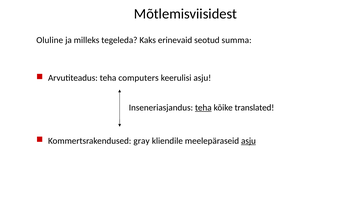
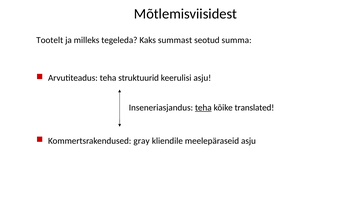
Oluline: Oluline -> Tootelt (50, 40)
erinevaid: erinevaid -> summast (175, 40)
computers: computers -> struktuurid (139, 78)
asju underline: present -> none (248, 141)
